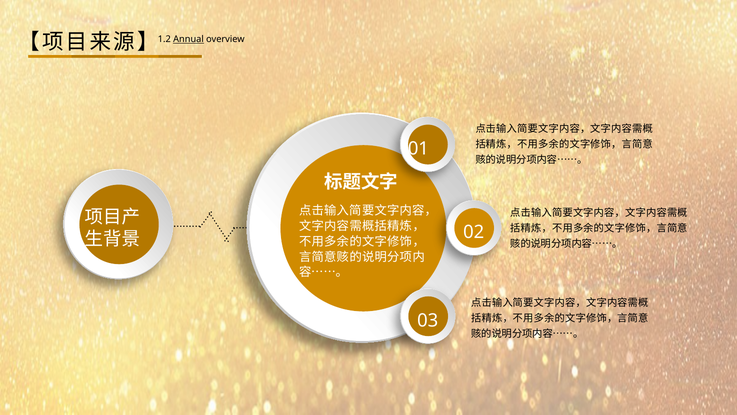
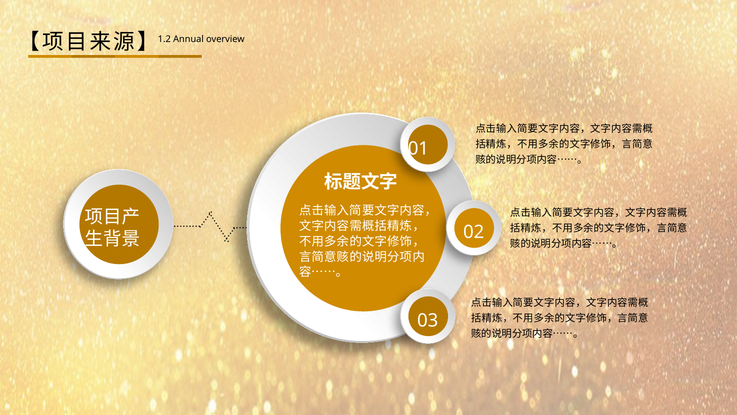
Annual underline: present -> none (188, 39)
